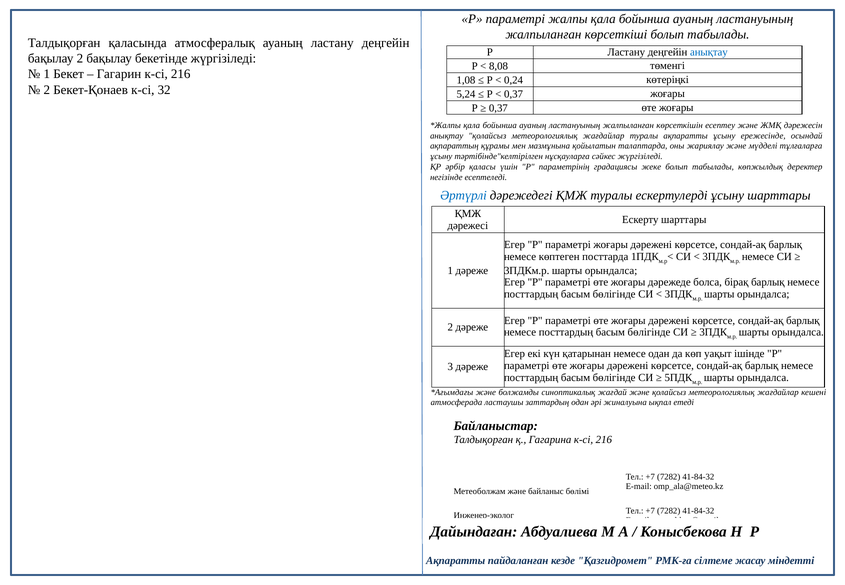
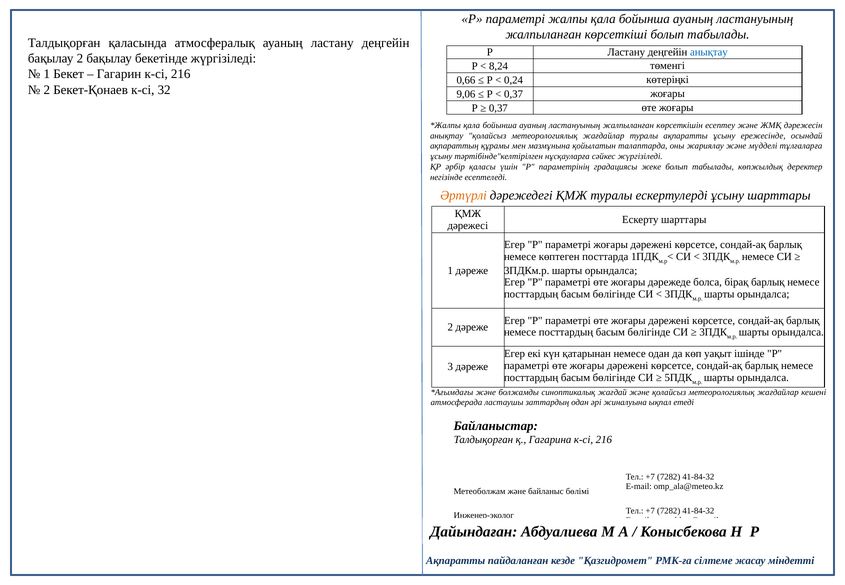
8,08: 8,08 -> 8,24 (499, 66)
1,08: 1,08 -> 0,66 (466, 80)
5,24: 5,24 -> 9,06 (466, 94)
Әртүрлі colour: blue -> orange (464, 196)
